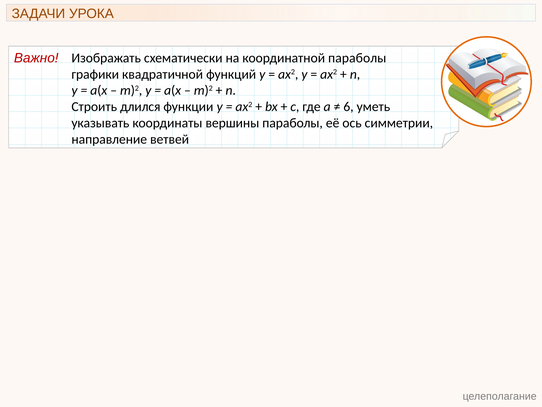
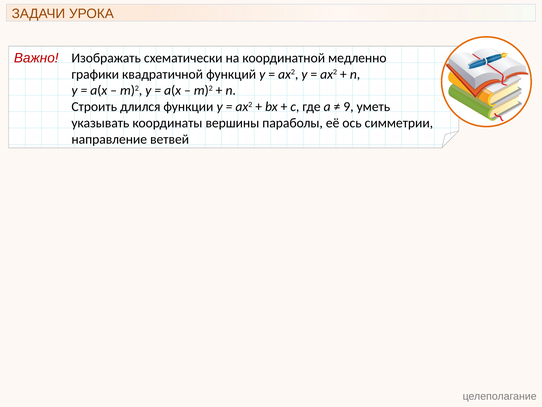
координатной параболы: параболы -> медленно (357, 58)
6: 6 -> 9 (349, 107)
